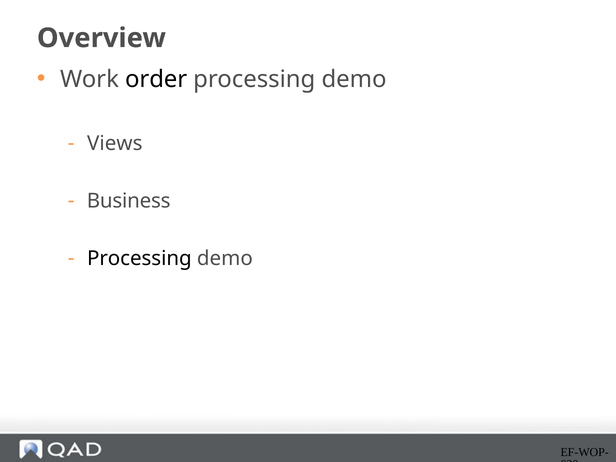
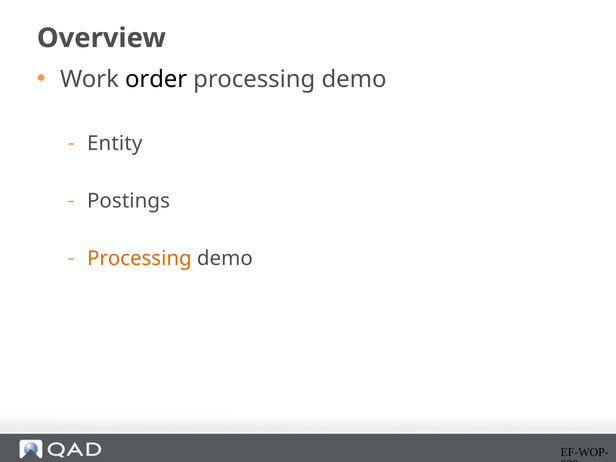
Views: Views -> Entity (115, 143)
Business: Business -> Postings (129, 201)
Processing colour: black -> orange (139, 258)
